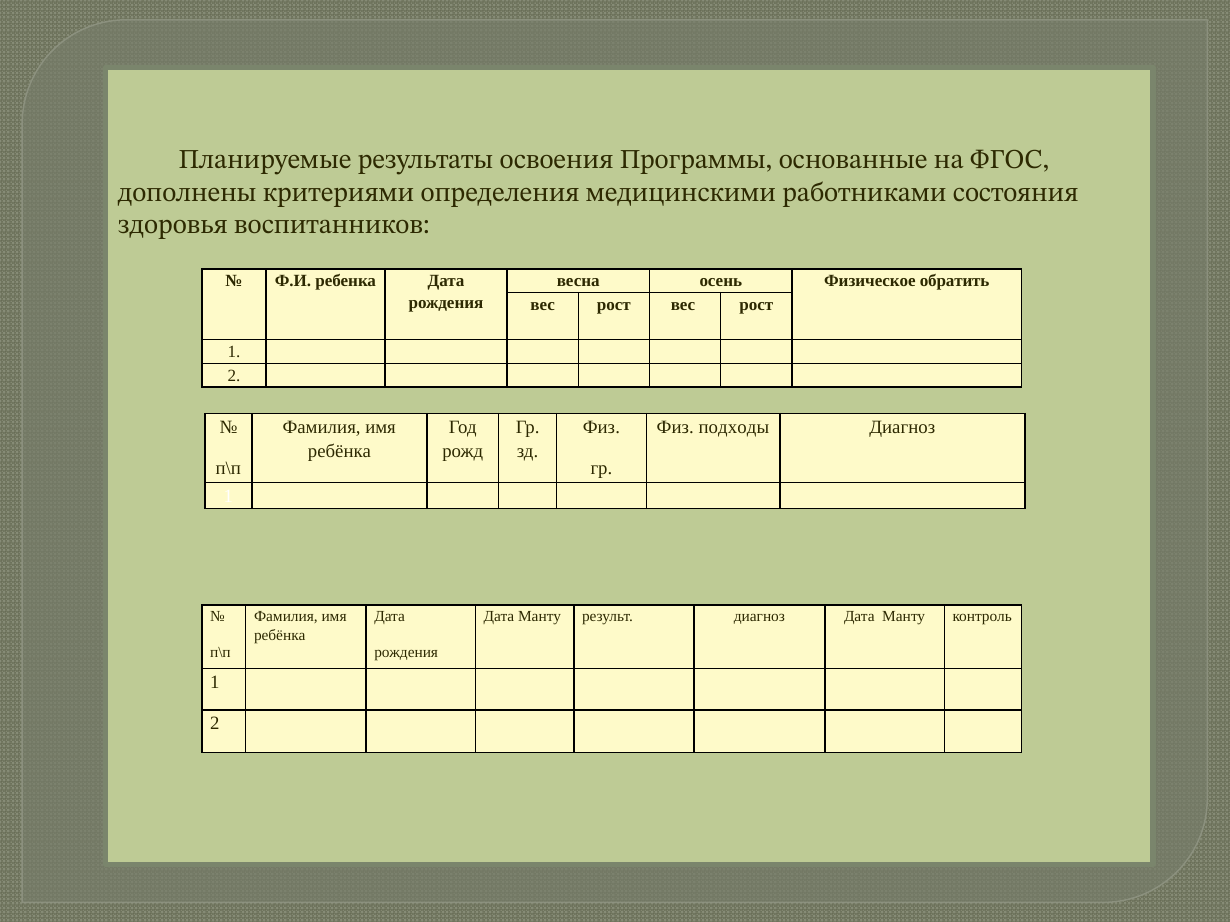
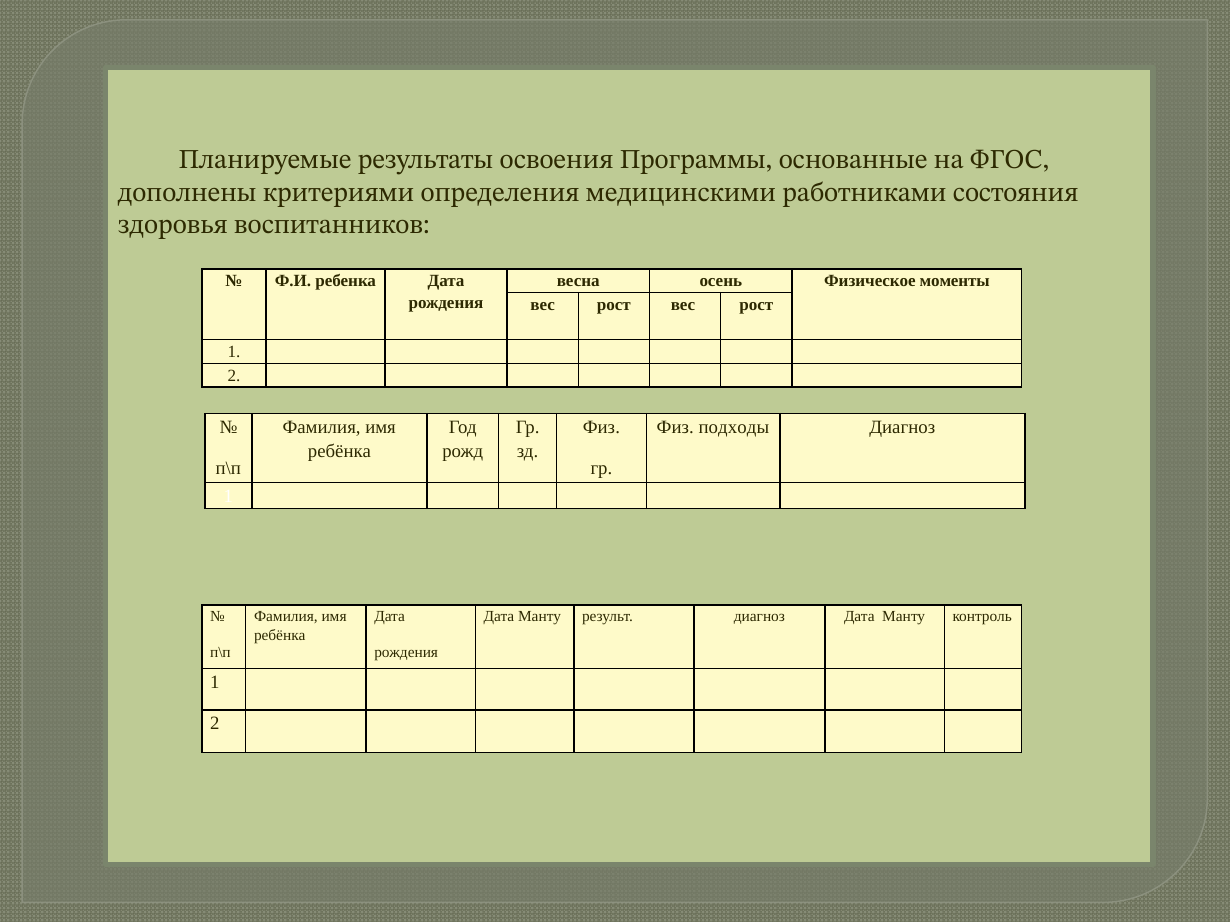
обратить: обратить -> моменты (955, 281)
